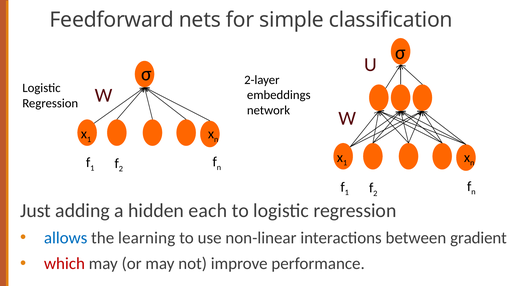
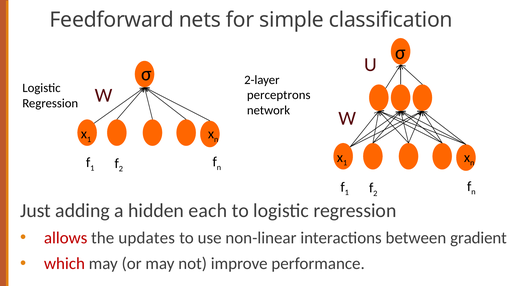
embeddings: embeddings -> perceptrons (279, 95)
allows colour: blue -> red (66, 238)
learning: learning -> updates (147, 238)
